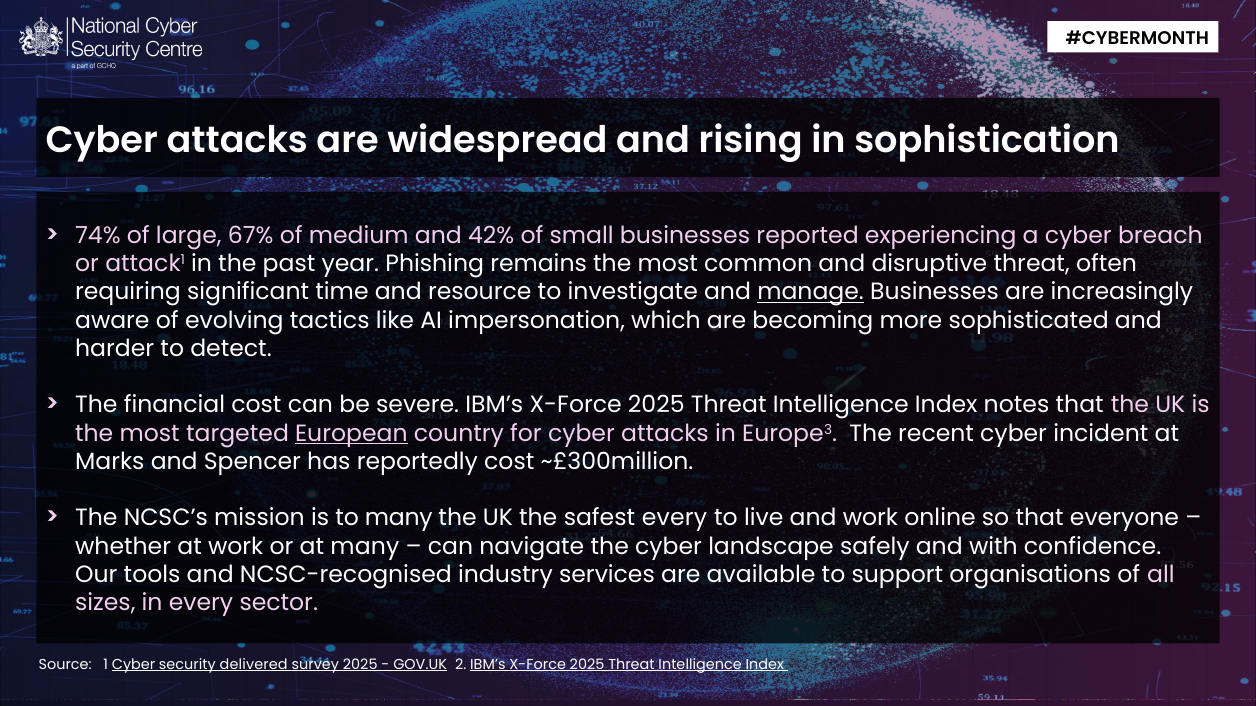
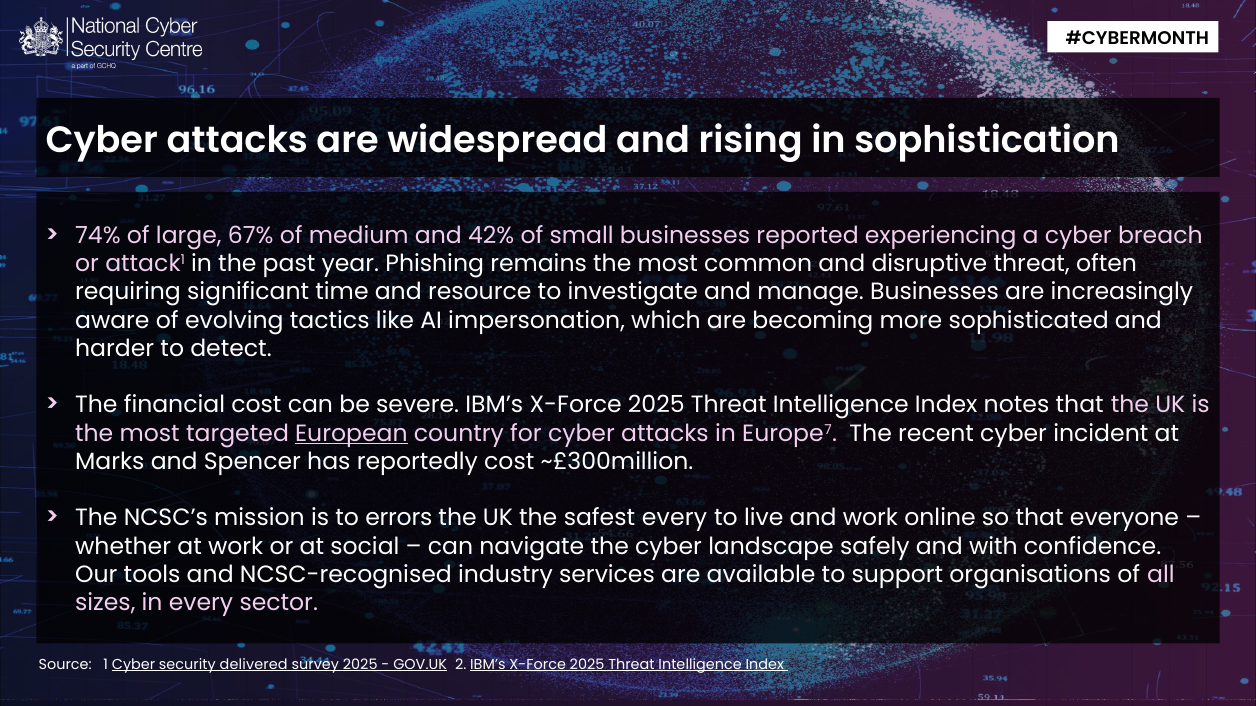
manage underline: present -> none (811, 292)
3: 3 -> 7 (828, 430)
to many: many -> errors (399, 518)
at many: many -> social (365, 547)
